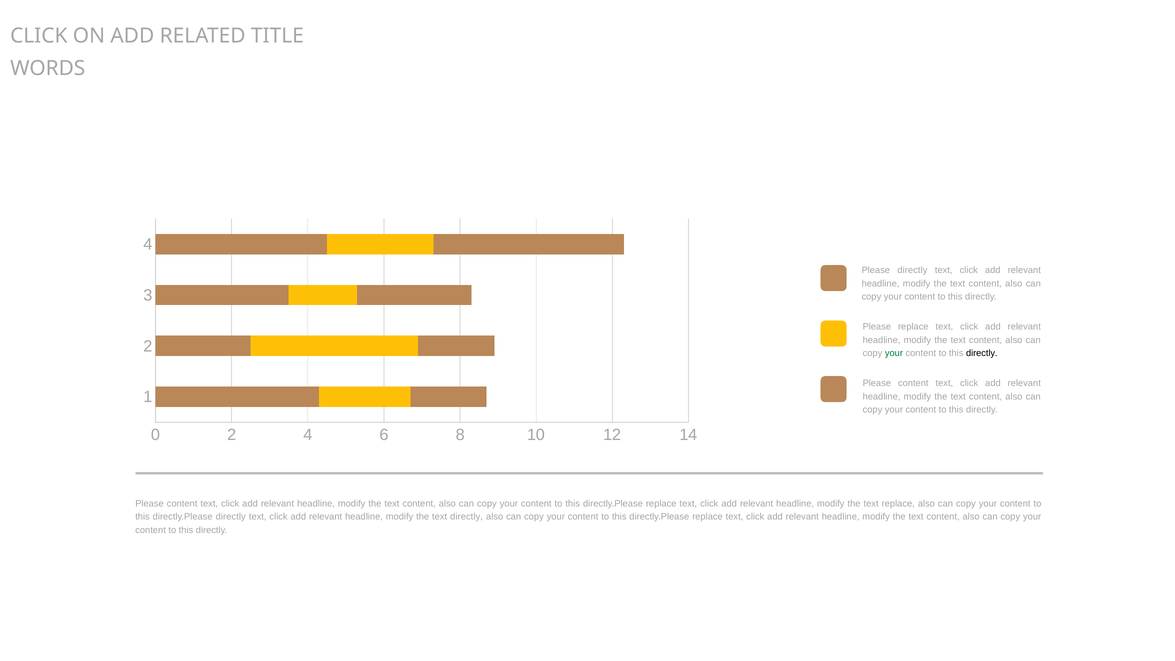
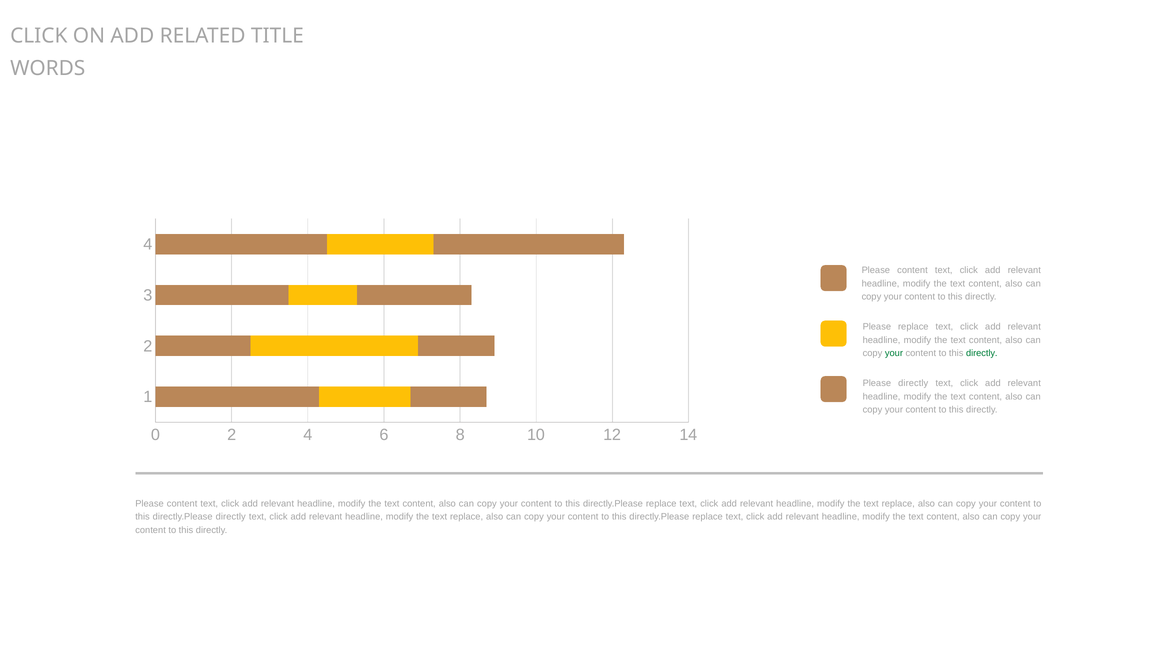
directly: directly -> content (912, 270)
directly colour: black -> green (982, 353)
content: content -> directly (913, 383)
directly: directly -> replace (467, 517)
